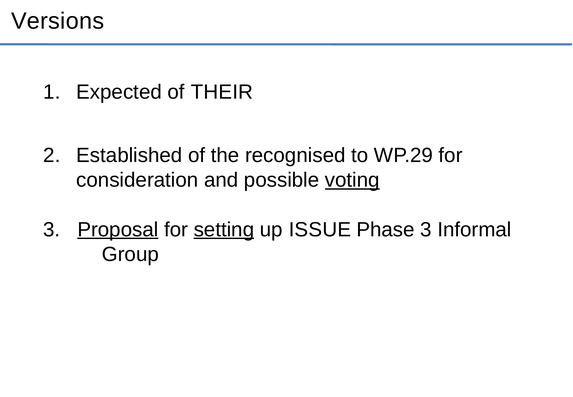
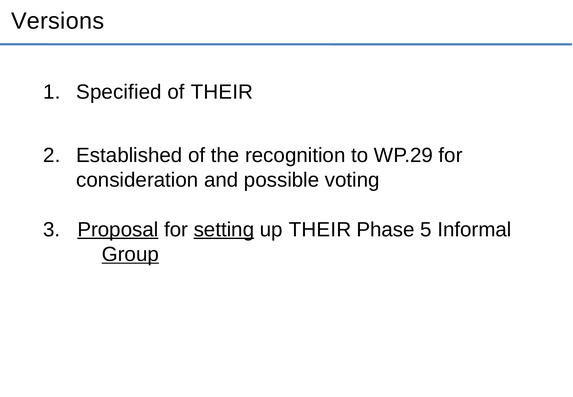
Expected: Expected -> Specified (119, 92)
recognised: recognised -> recognition (295, 155)
voting underline: present -> none (352, 180)
up ISSUE: ISSUE -> THEIR (320, 229)
Phase 3: 3 -> 5 (426, 229)
Group underline: none -> present (130, 254)
